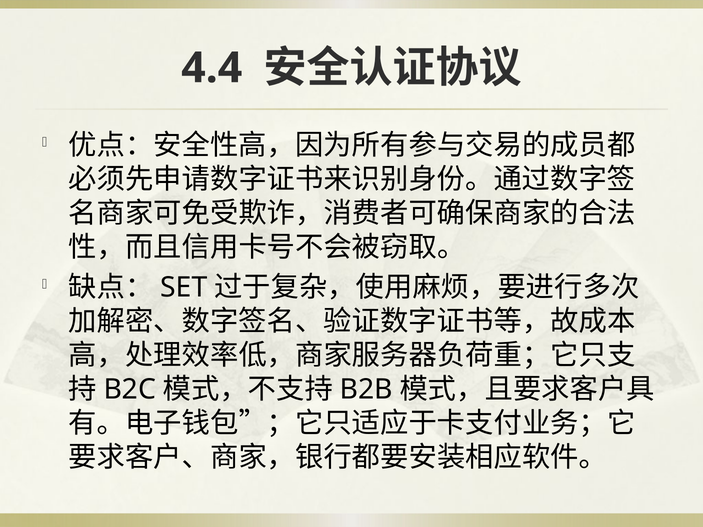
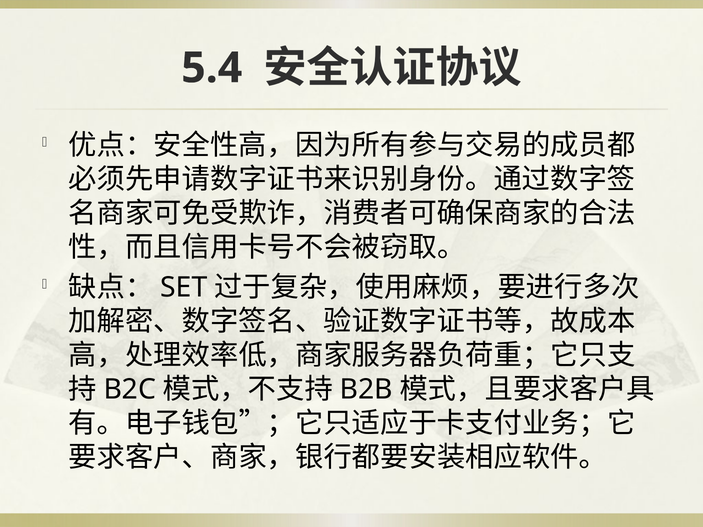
4.4: 4.4 -> 5.4 (212, 68)
